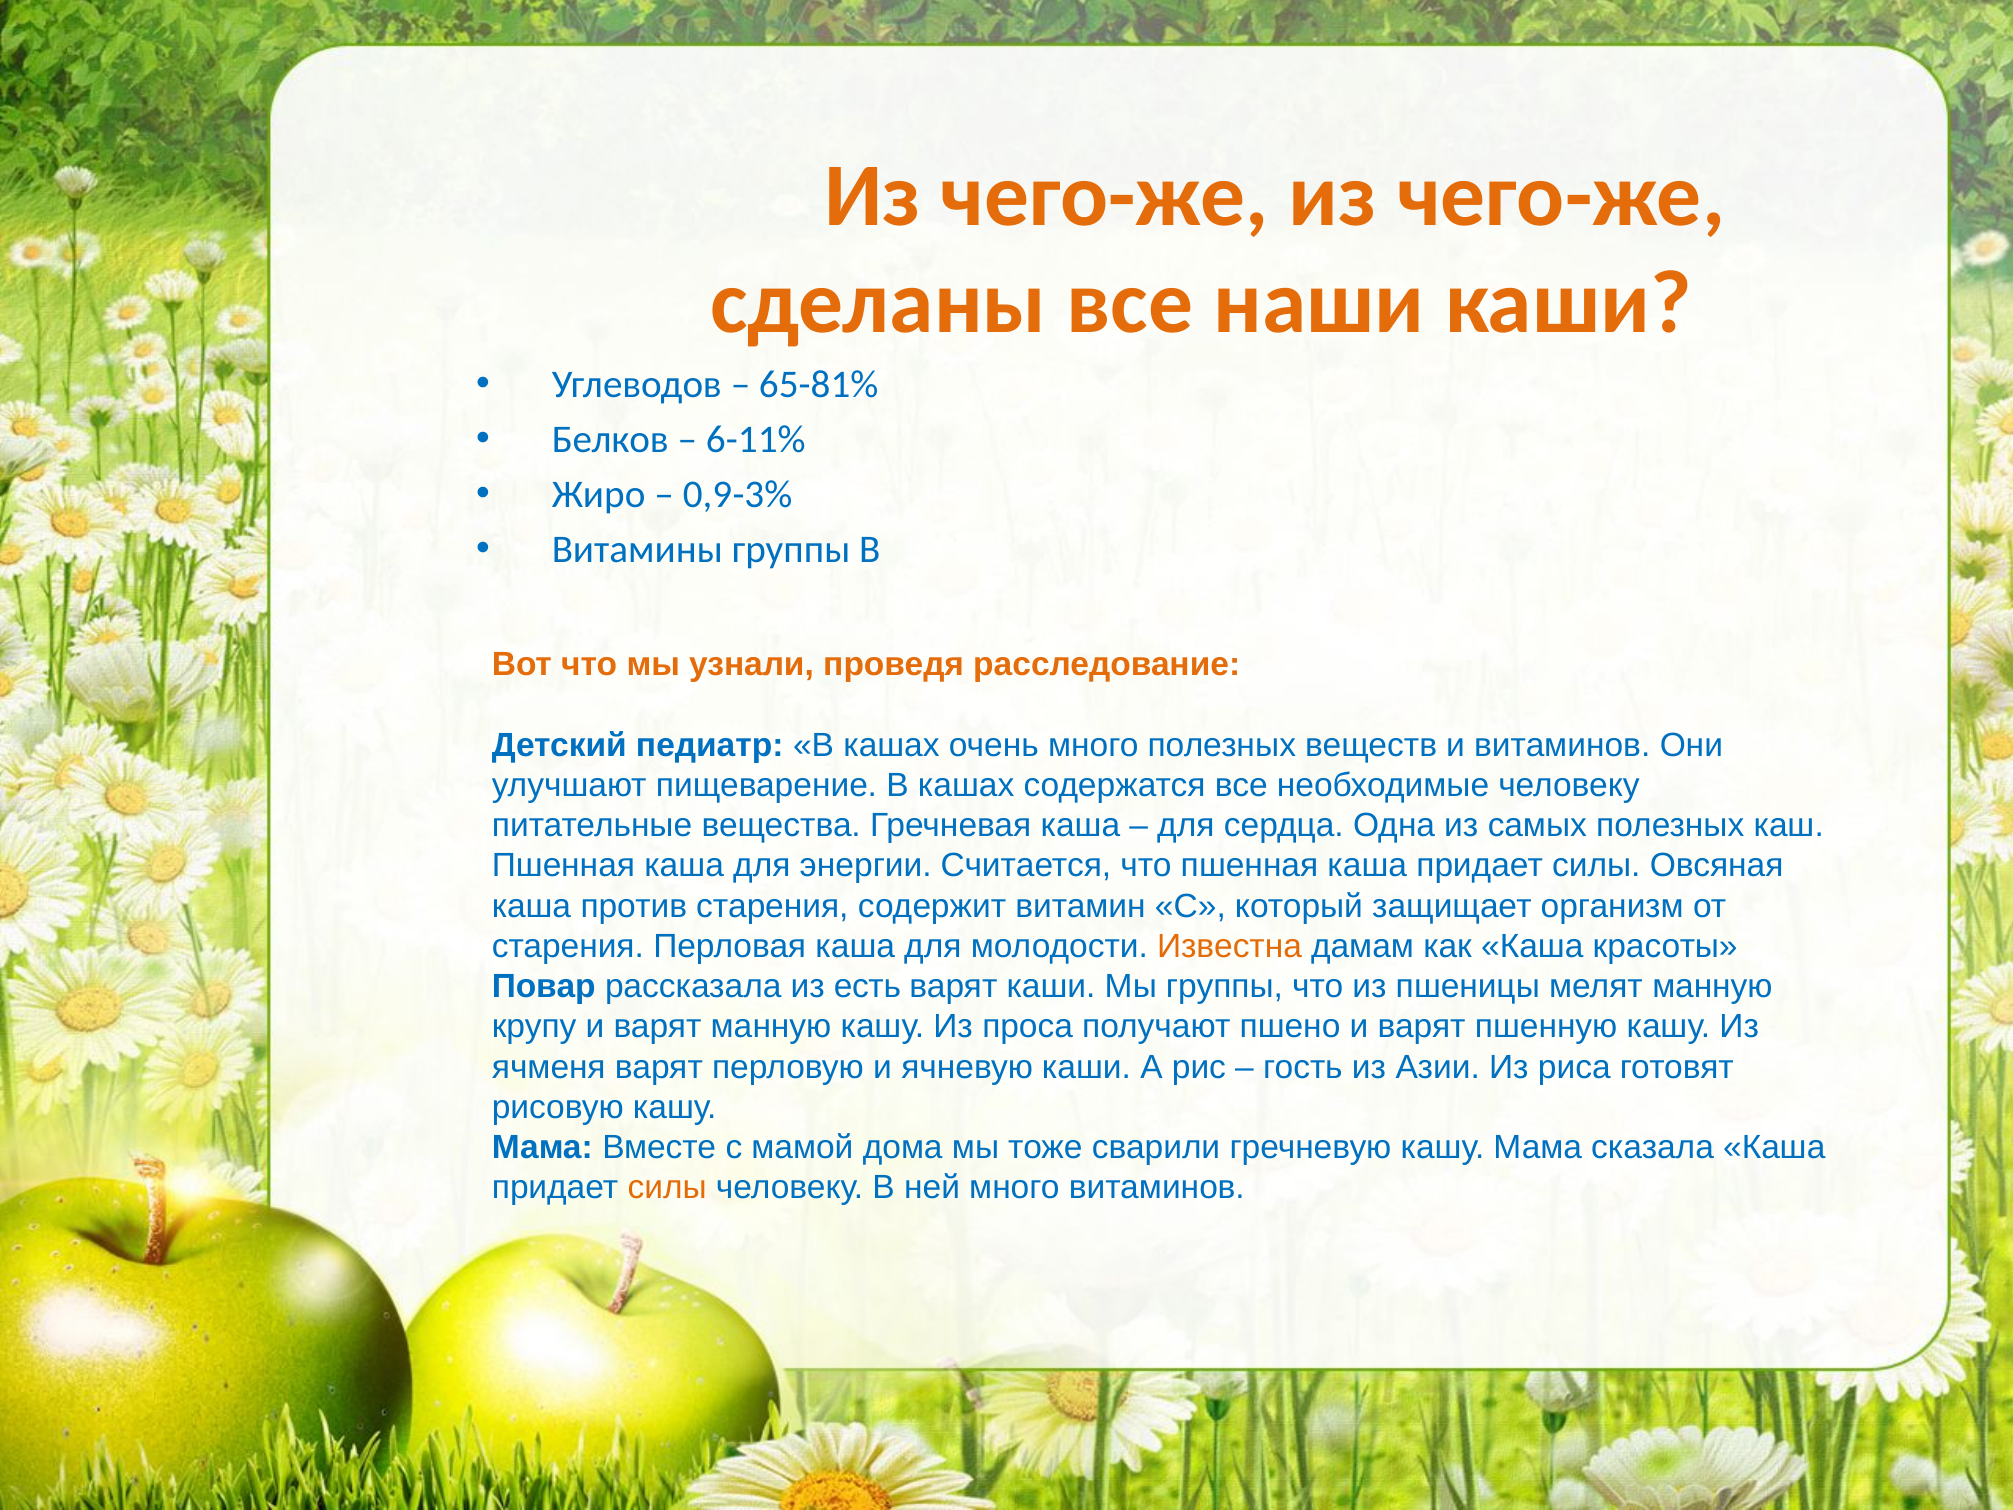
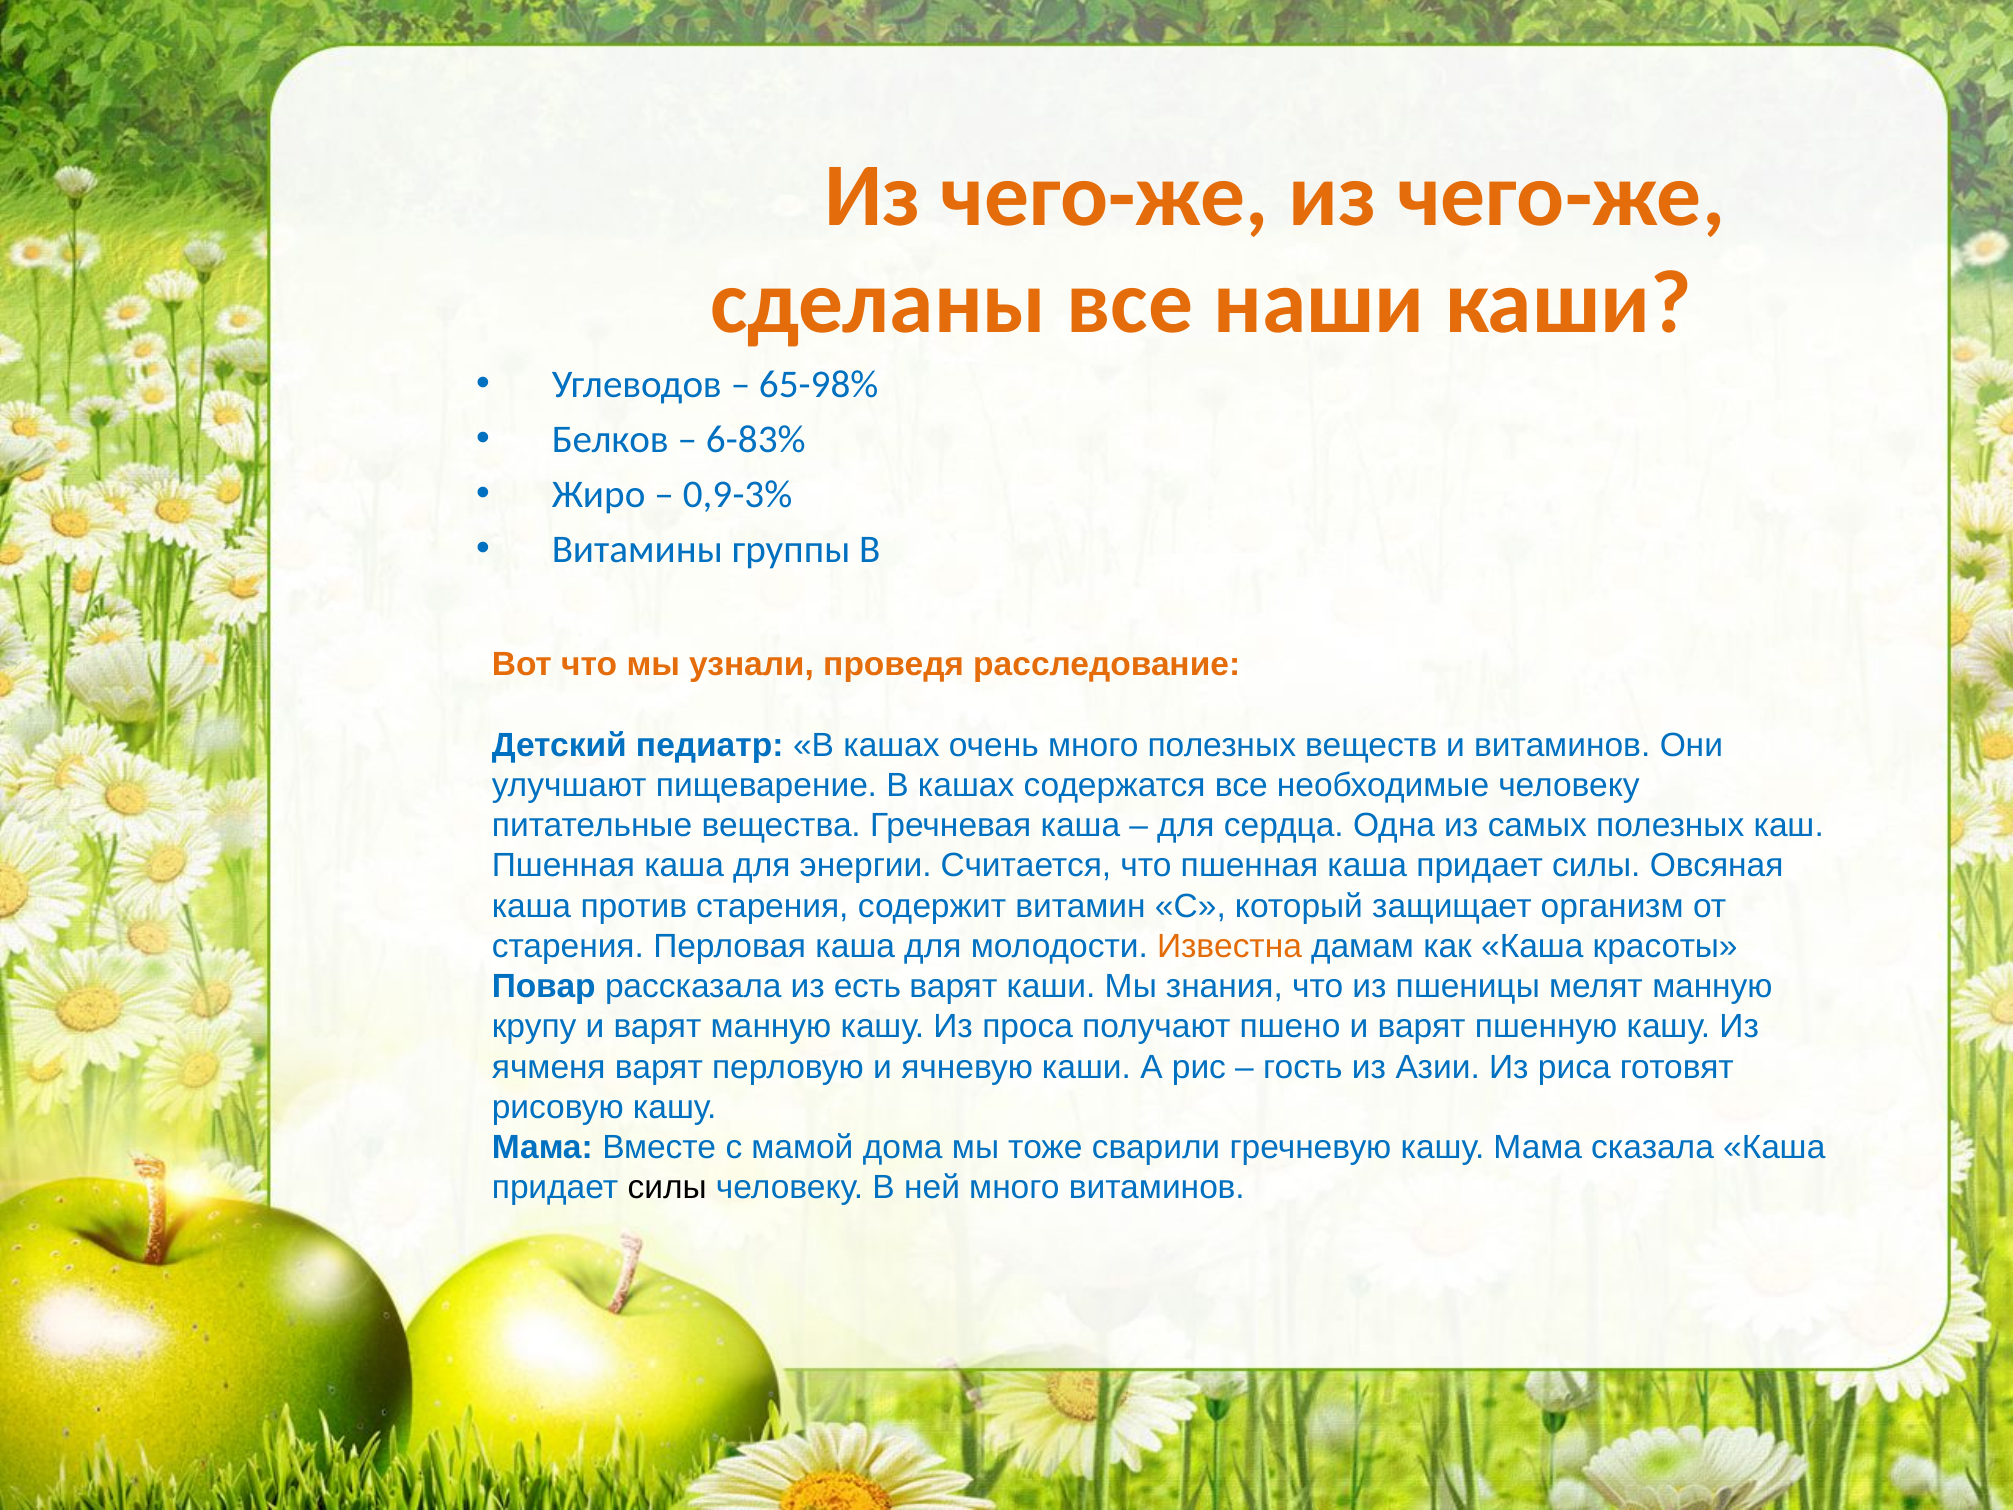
65-81%: 65-81% -> 65-98% (819, 385)
6-11%: 6-11% -> 6-83% (756, 440)
Мы группы: группы -> знания (1224, 986)
силы colour: orange -> black (667, 1188)
